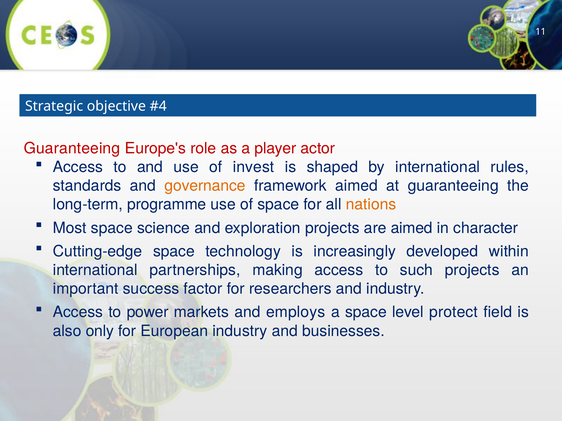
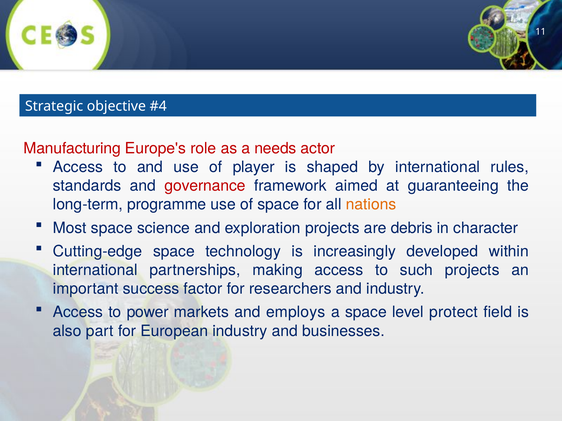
Guaranteeing: Guaranteeing -> Manufacturing (72, 149)
player: player -> needs (275, 149)
invest: invest -> player (254, 167)
governance colour: orange -> red (205, 186)
are aimed: aimed -> debris (412, 228)
only: only -> part (100, 331)
